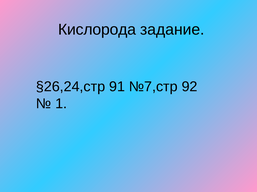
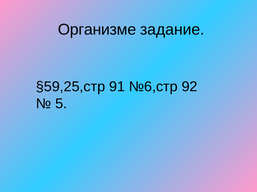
Кислорода: Кислорода -> Организме (97, 30)
§26,24,стр: §26,24,стр -> §59,25,стр (71, 87)
№7,стр: №7,стр -> №6,стр (153, 87)
1: 1 -> 5 (61, 104)
